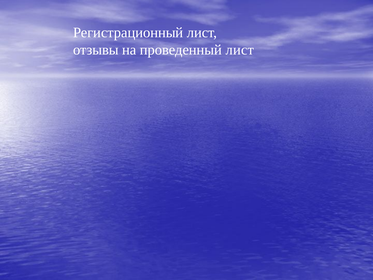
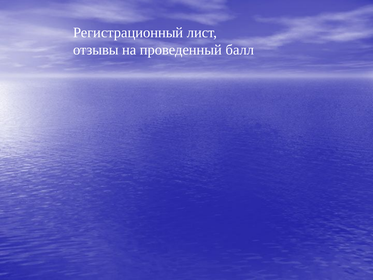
проведенный лист: лист -> балл (240, 50)
